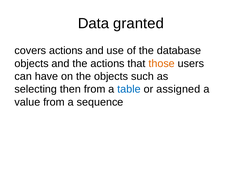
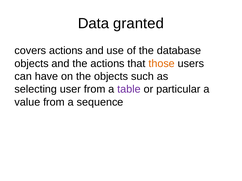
then: then -> user (70, 89)
table colour: blue -> purple (129, 89)
assigned: assigned -> particular (178, 89)
